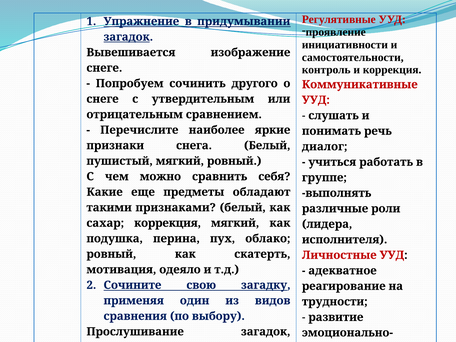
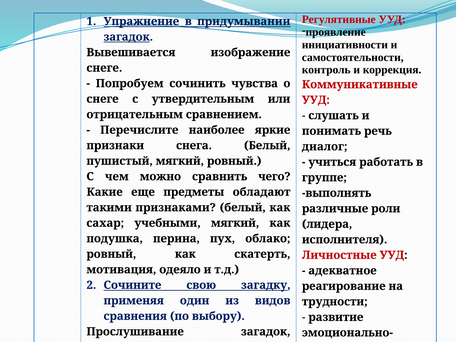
другого: другого -> чувства (255, 83)
себя: себя -> чего (274, 177)
сахар коррекция: коррекция -> учебными (168, 223)
